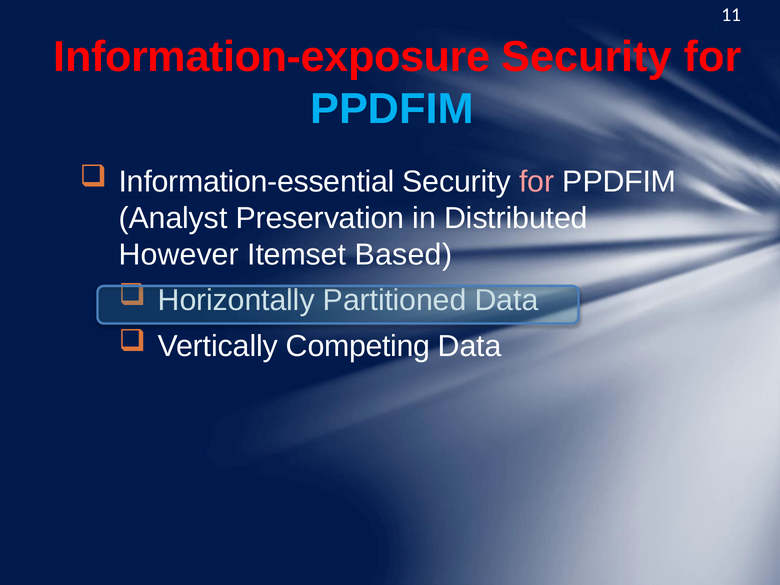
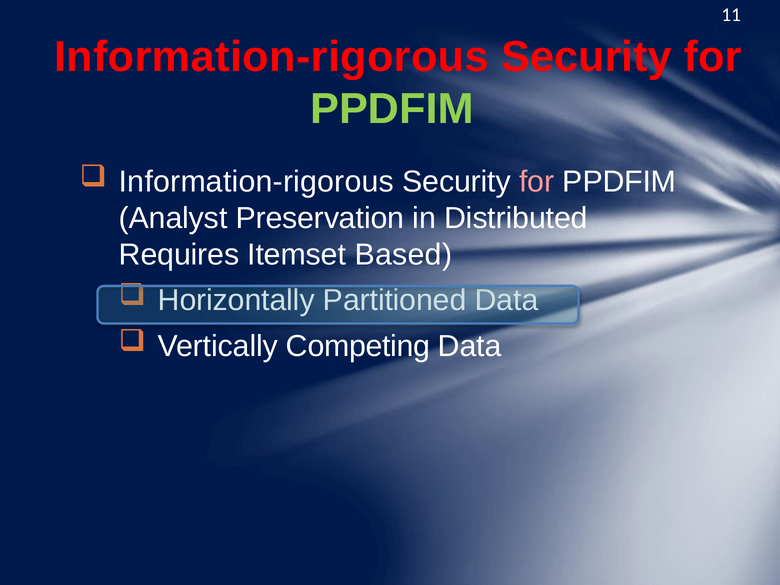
Information-exposure: Information-exposure -> Information-rigorous (271, 57)
PPDFIM colour: light blue -> light green (392, 109)
Information-essential: Information-essential -> Information-rigorous (256, 182)
However: However -> Requires (179, 255)
